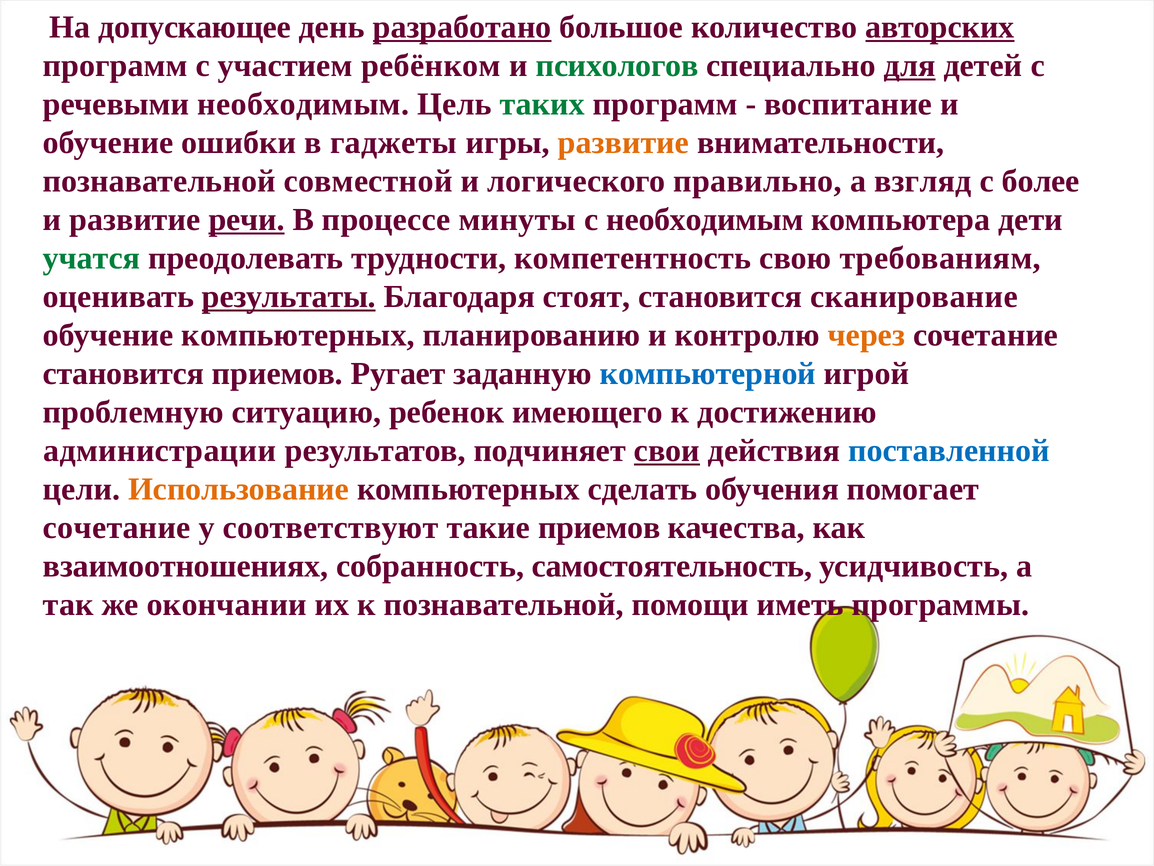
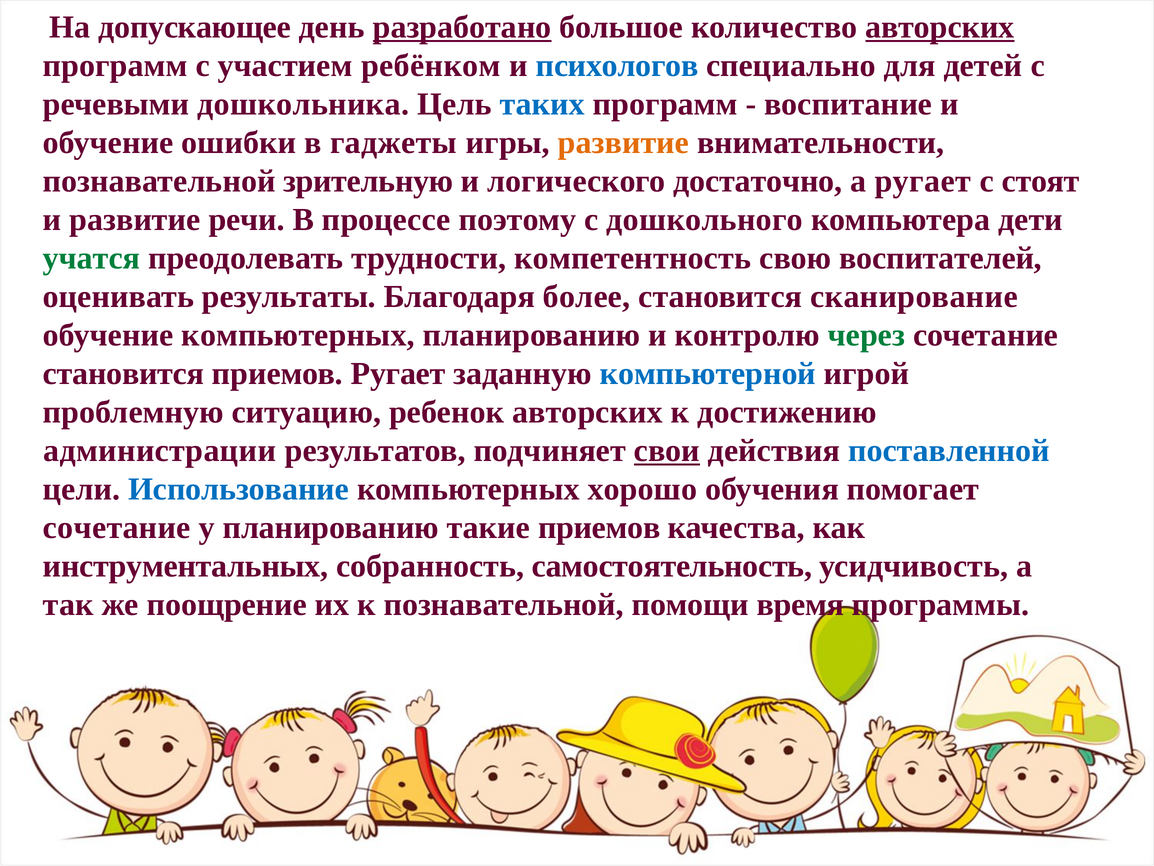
психологов colour: green -> blue (617, 66)
для underline: present -> none (910, 66)
речевыми необходимым: необходимым -> дошкольника (303, 104)
таких colour: green -> blue (542, 104)
совместной: совместной -> зрительную (368, 181)
правильно: правильно -> достаточно (758, 181)
а взгляд: взгляд -> ругает (923, 181)
более: более -> стоят (1041, 181)
речи underline: present -> none (247, 220)
минуты: минуты -> поэтому (518, 220)
с необходимым: необходимым -> дошкольного (705, 220)
требованиям: требованиям -> воспитателей (941, 258)
результаты underline: present -> none (289, 296)
стоят: стоят -> более (587, 296)
через colour: orange -> green (866, 335)
ребенок имеющего: имеющего -> авторских (587, 412)
Использование colour: orange -> blue (239, 489)
сделать: сделать -> хорошо (642, 489)
у соответствуют: соответствуют -> планированию (331, 527)
взаимоотношениях: взаимоотношениях -> инструментальных (186, 566)
окончании: окончании -> поощрение (227, 604)
иметь: иметь -> время (800, 604)
